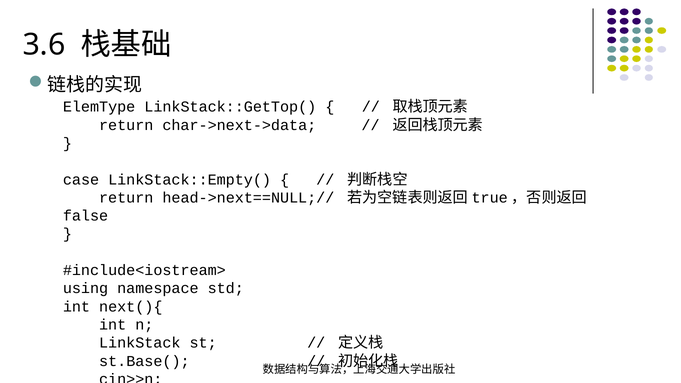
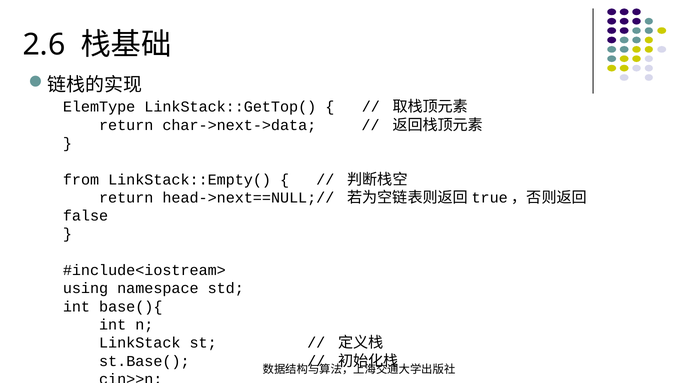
3.6: 3.6 -> 2.6 (44, 45)
case: case -> from (81, 180)
next(){: next(){ -> base(){ (131, 307)
